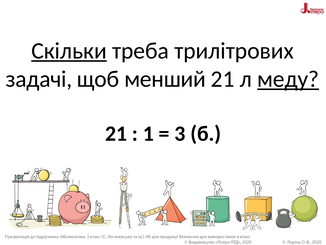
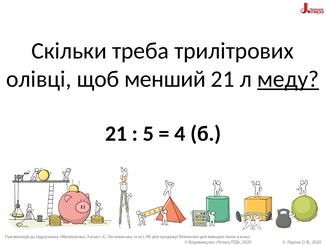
Скільки underline: present -> none (69, 51)
задачі: задачі -> олівці (39, 79)
1: 1 -> 5 (148, 133)
3: 3 -> 4 (180, 133)
